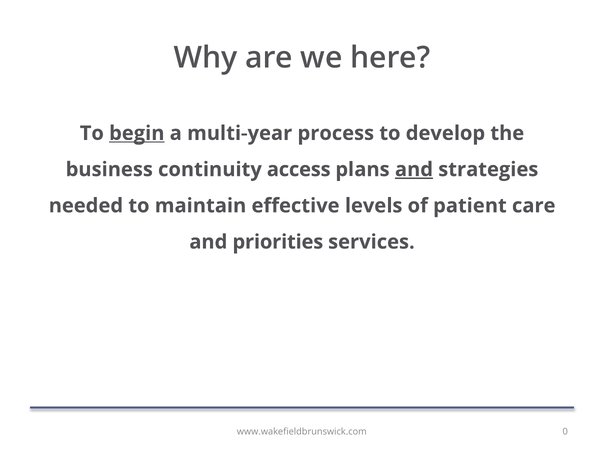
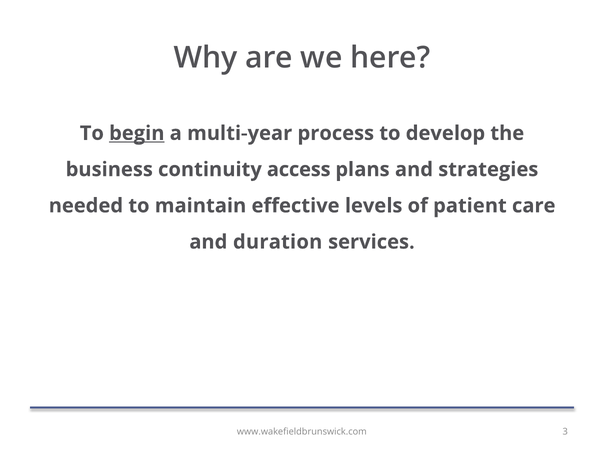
and underline: present -> none (414, 169)
priorities: priorities -> duration (278, 242)
0: 0 -> 3 (565, 432)
